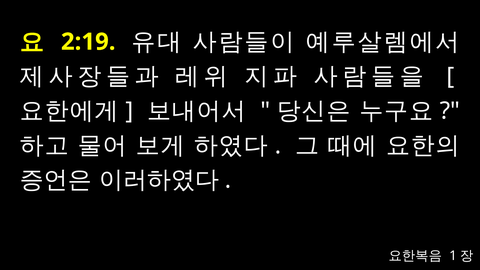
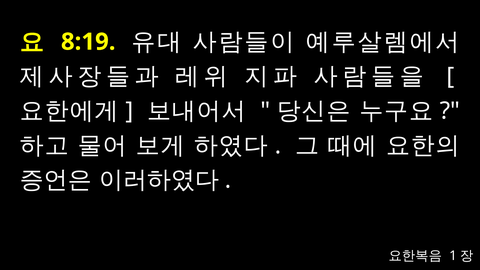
2:19: 2:19 -> 8:19 (88, 42)
